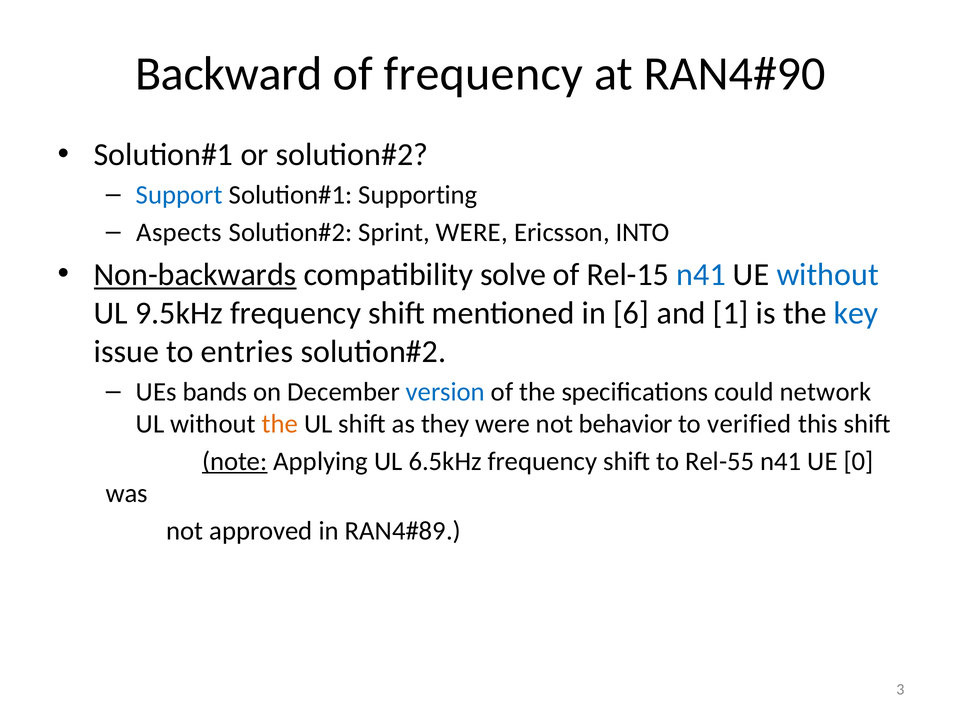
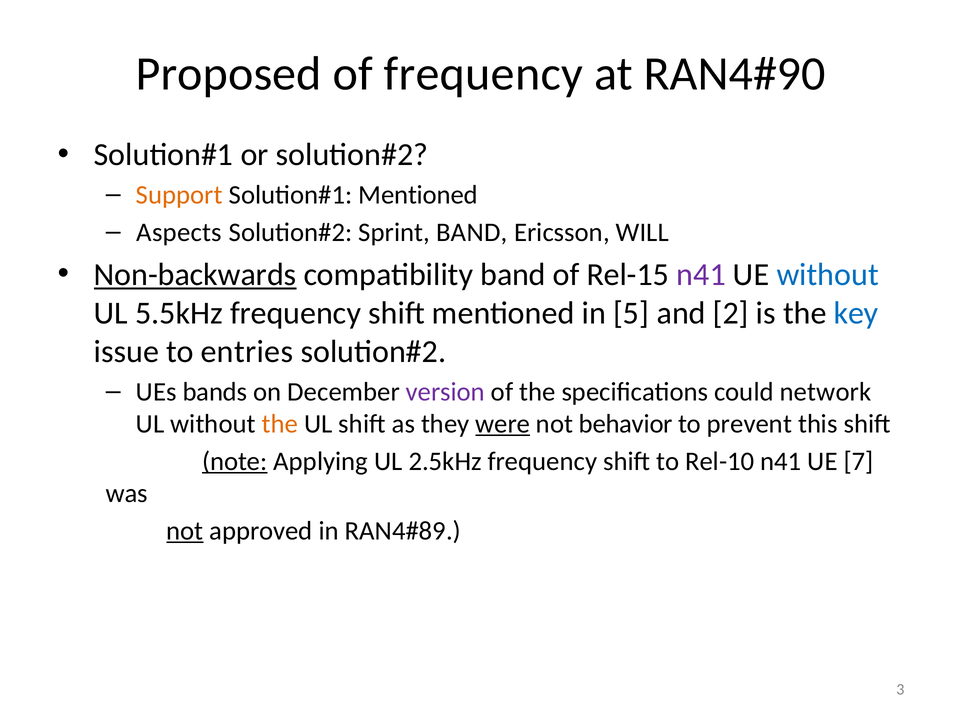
Backward: Backward -> Proposed (229, 74)
Support colour: blue -> orange (179, 195)
Supporting: Supporting -> Mentioned (418, 195)
Sprint WERE: WERE -> BAND (472, 232)
INTO: INTO -> WILL (642, 232)
compatibility solve: solve -> band (513, 274)
n41 colour: blue -> purple (701, 274)
9.5kHz: 9.5kHz -> 5.5kHz (179, 313)
6: 6 -> 5 (631, 313)
1: 1 -> 2 (731, 313)
version colour: blue -> purple (445, 392)
were underline: none -> present (503, 424)
verified: verified -> prevent (749, 424)
6.5kHz: 6.5kHz -> 2.5kHz (445, 461)
Rel-55: Rel-55 -> Rel-10 (720, 461)
0: 0 -> 7 (859, 461)
not underline: none -> present (185, 531)
